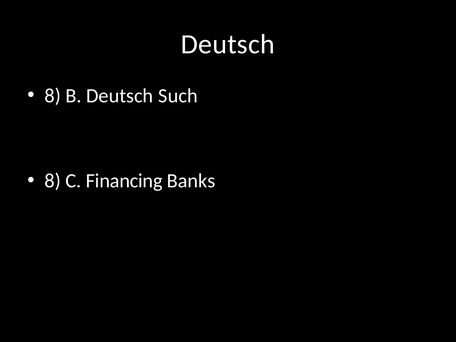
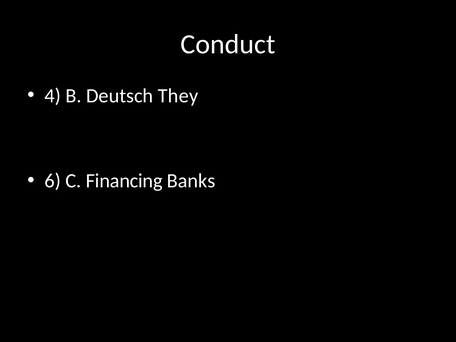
Deutsch: Deutsch -> Conduct (228, 44)
8: 8 -> 4 (53, 96)
Such: Such -> They (178, 96)
8: 8 -> 6 (53, 181)
